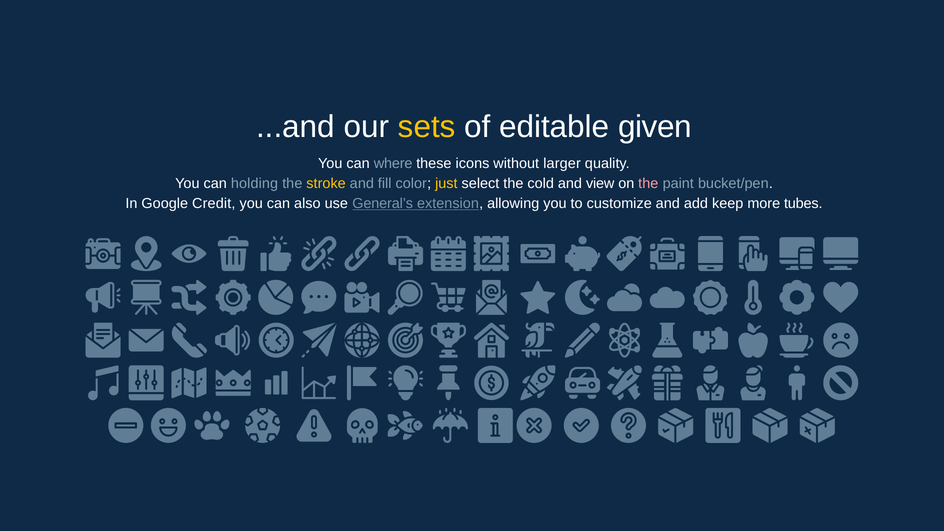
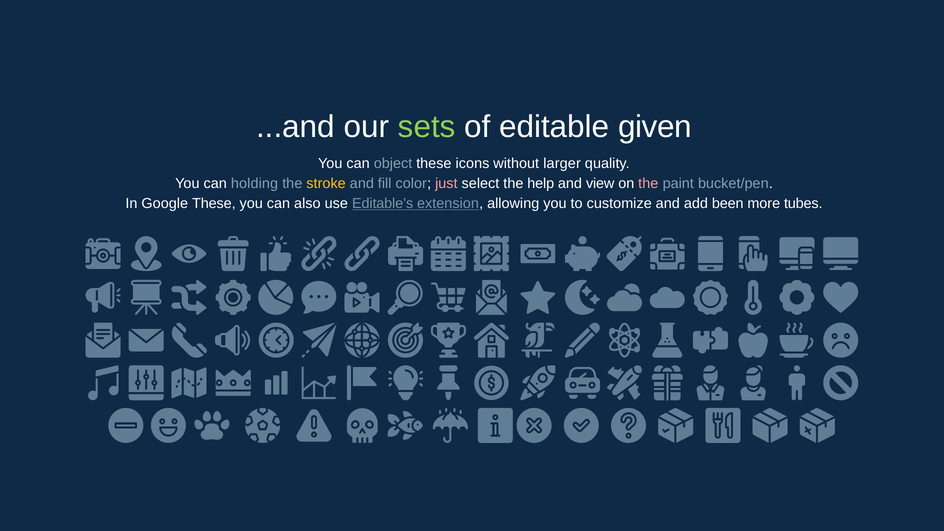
sets colour: yellow -> light green (427, 127)
where: where -> object (393, 164)
just colour: yellow -> pink (446, 183)
cold: cold -> help (541, 183)
Google Credit: Credit -> These (214, 203)
General’s: General’s -> Editable’s (383, 203)
keep: keep -> been (728, 203)
